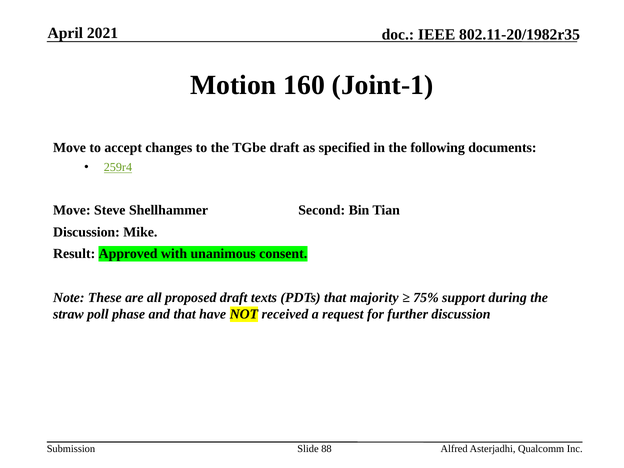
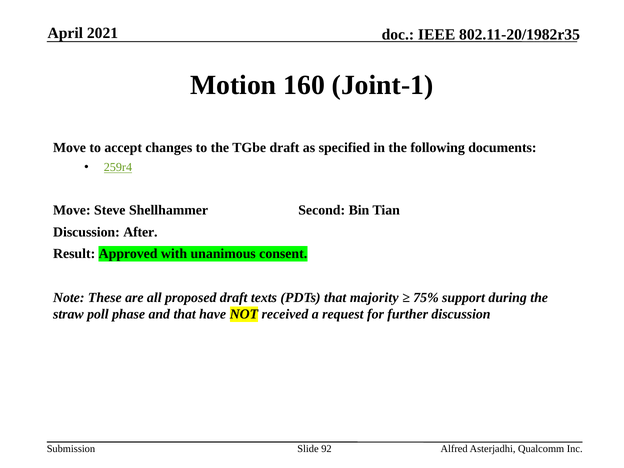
Mike: Mike -> After (140, 232)
88: 88 -> 92 (326, 449)
